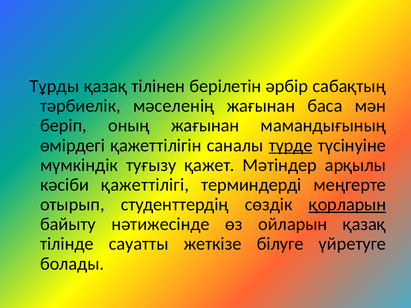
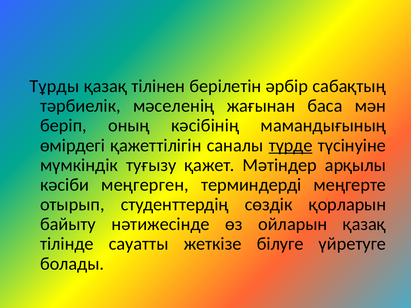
оның жағынан: жағынан -> кәсібінің (205, 126)
қажеттілігі: қажеттілігі -> меңгерген (145, 185)
қорларын underline: present -> none (347, 205)
